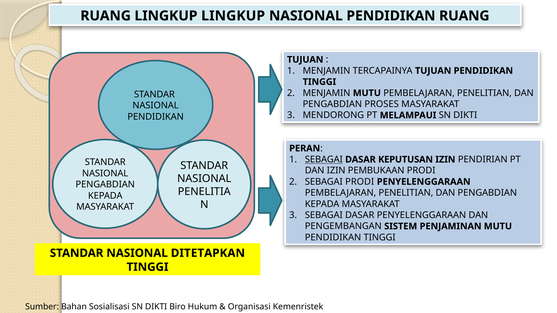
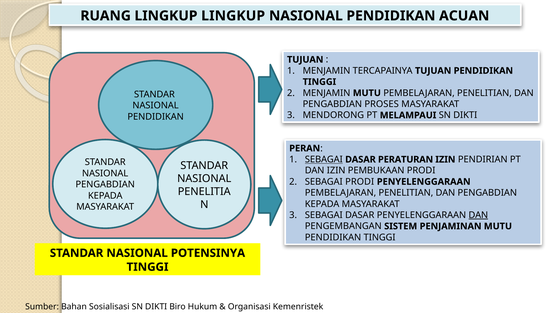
PENDIDIKAN RUANG: RUANG -> ACUAN (464, 16)
KEPUTUSAN: KEPUTUSAN -> PERATURAN (406, 160)
DAN underline: none -> present (478, 215)
DITETAPKAN: DITETAPKAN -> POTENSINYA (208, 253)
